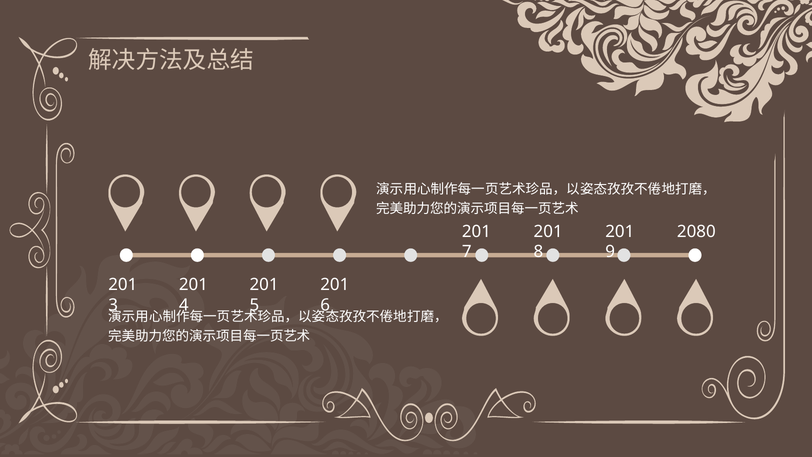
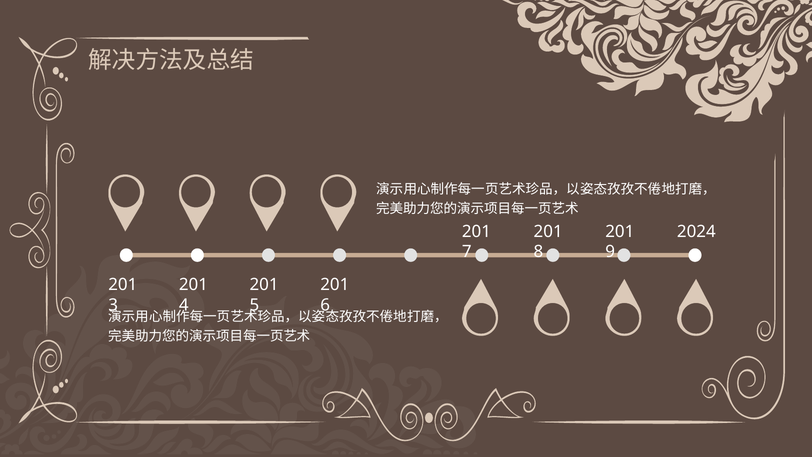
2080: 2080 -> 2024 (696, 231)
